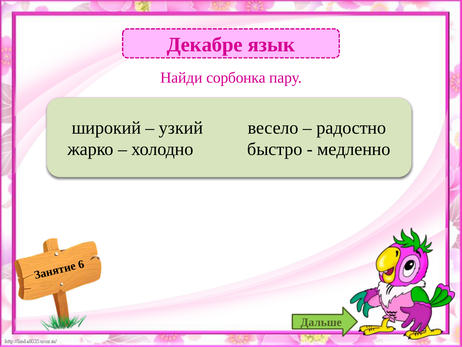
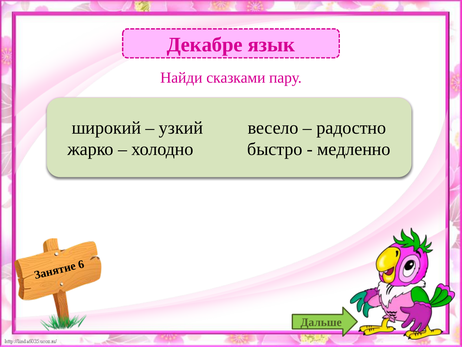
сорбонка: сорбонка -> сказками (236, 78)
